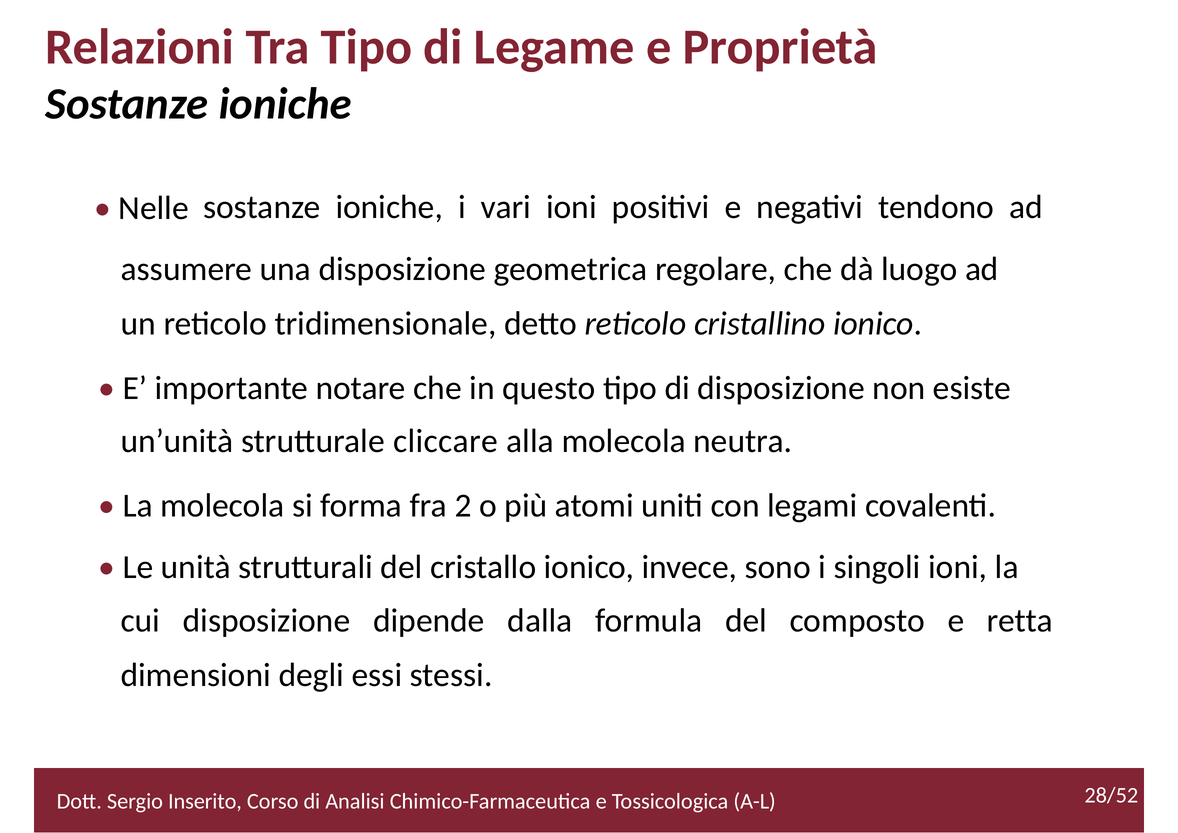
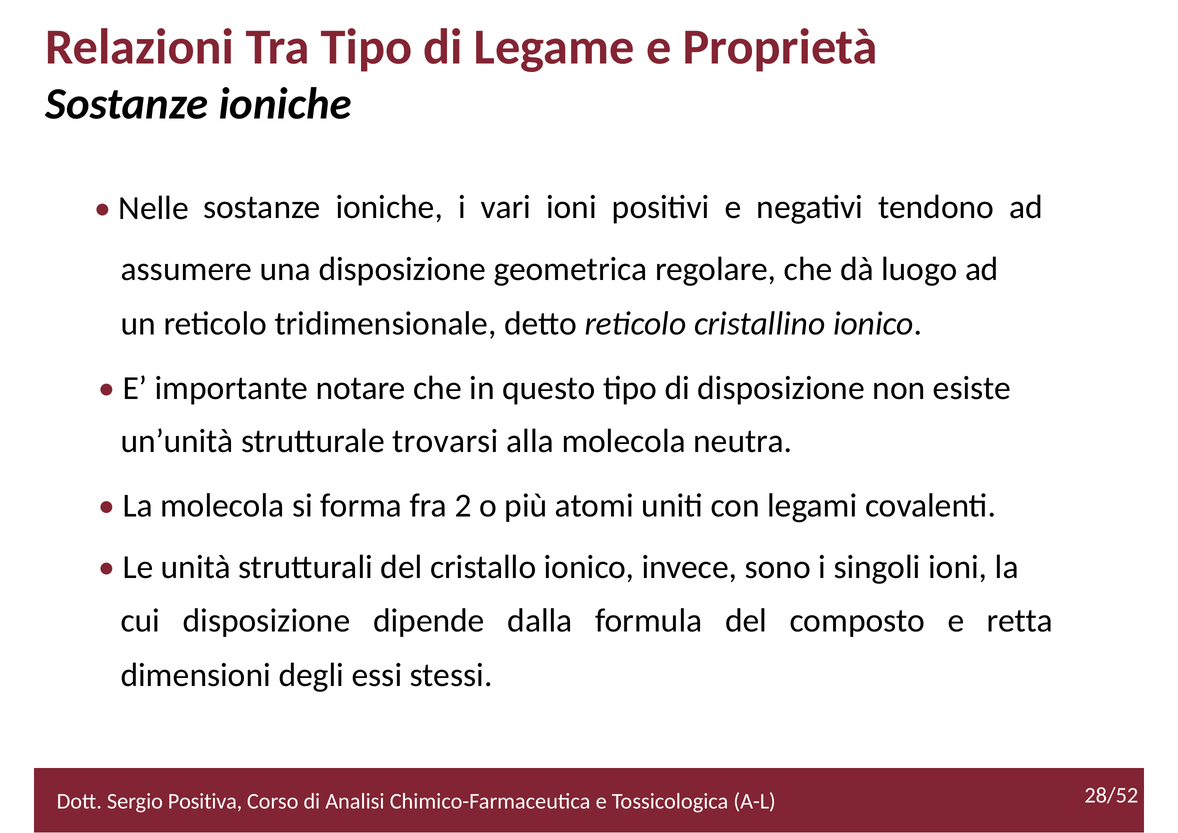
cliccare: cliccare -> trovarsi (445, 441)
Inserito: Inserito -> Positiva (205, 801)
